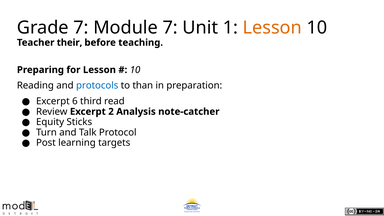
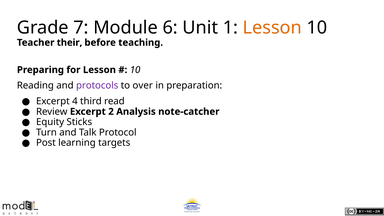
Module 7: 7 -> 6 (170, 28)
protocols colour: blue -> purple (97, 86)
than: than -> over (143, 86)
6: 6 -> 4 (75, 101)
